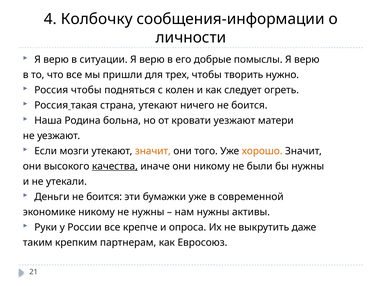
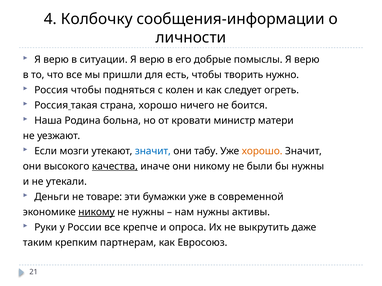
трех: трех -> есть (177, 75)
страна утекают: утекают -> хорошо (158, 105)
кровати уезжают: уезжают -> министр (234, 121)
значит colour: orange -> blue (153, 151)
того: того -> табу (206, 151)
Деньги не боится: боится -> товаре (104, 197)
никому underline: none -> present (97, 212)
